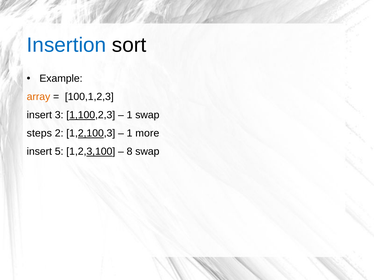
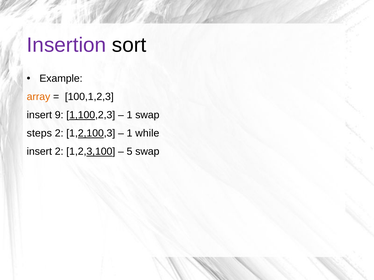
Insertion colour: blue -> purple (66, 45)
3: 3 -> 9 (59, 115)
more: more -> while (147, 134)
insert 5: 5 -> 2 (59, 152)
8: 8 -> 5 (130, 152)
